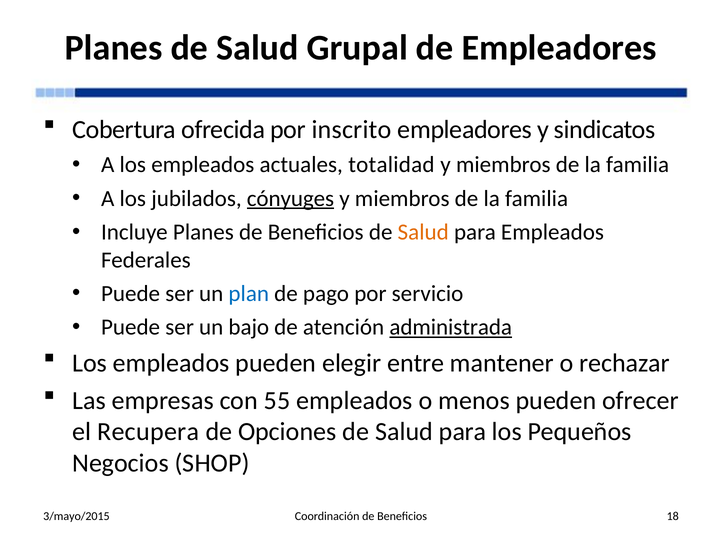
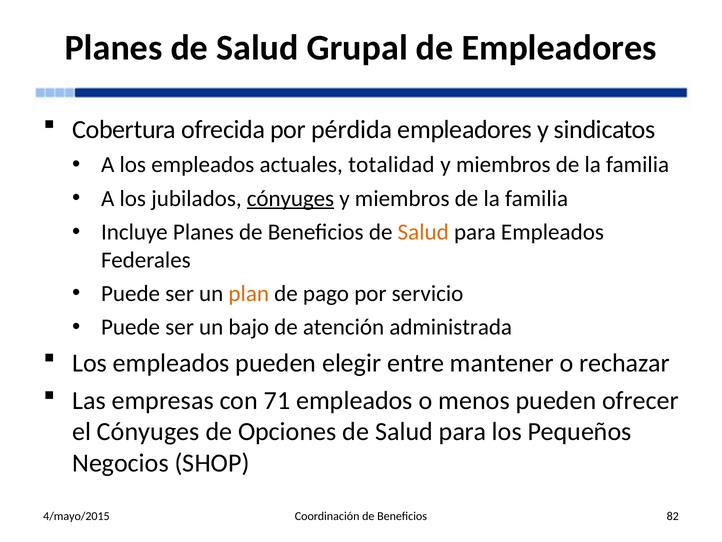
inscrito: inscrito -> pérdida (352, 129)
plan colour: blue -> orange (249, 293)
administrada underline: present -> none (451, 327)
55: 55 -> 71 (277, 400)
el Recupera: Recupera -> Cónyuges (148, 431)
3/mayo/2015: 3/mayo/2015 -> 4/mayo/2015 (76, 516)
18: 18 -> 82 (673, 516)
